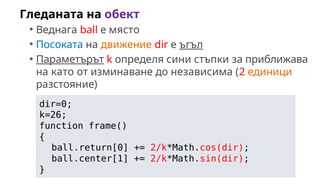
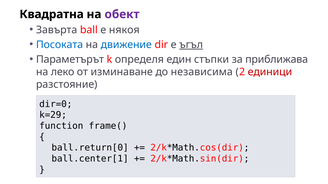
Гледаната: Гледаната -> Квадратна (52, 14)
Веднага: Веднага -> Завърта (57, 30)
място: място -> някоя (124, 30)
движение colour: orange -> blue (126, 45)
Параметърът underline: present -> none (70, 60)
сини: сини -> един (179, 60)
като: като -> леко (63, 72)
единици colour: orange -> red (270, 72)
k=26: k=26 -> k=29 (53, 115)
